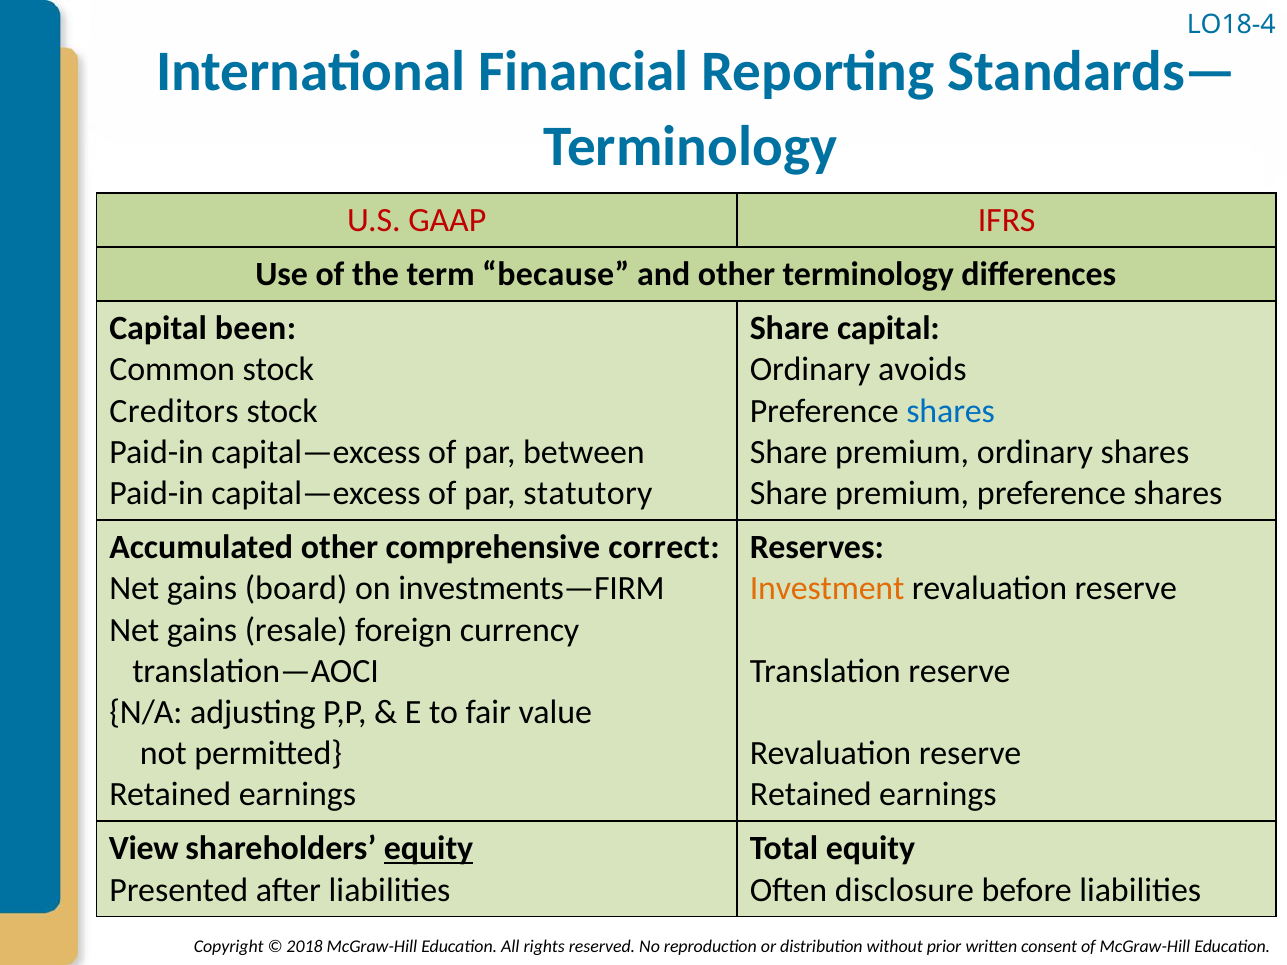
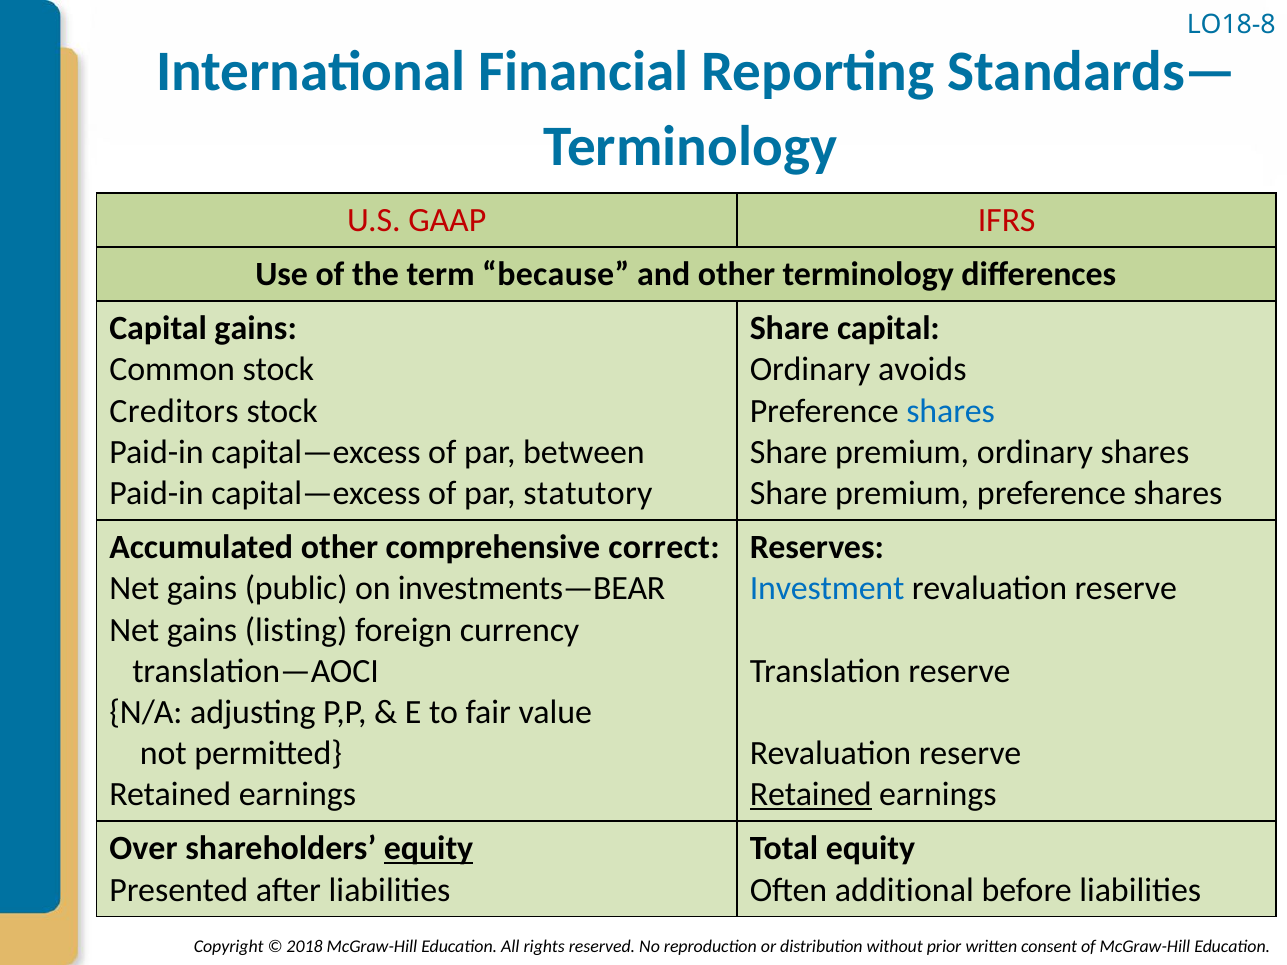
LO18-4: LO18-4 -> LO18-8 (1231, 25)
Capital been: been -> gains (256, 329)
board: board -> public (296, 589)
investments—FIRM: investments—FIRM -> investments—BEAR (532, 589)
Investment colour: orange -> blue (827, 589)
resale: resale -> listing (296, 630)
Retained underline: none -> present (811, 795)
View: View -> Over (144, 849)
disclosure: disclosure -> additional (904, 890)
